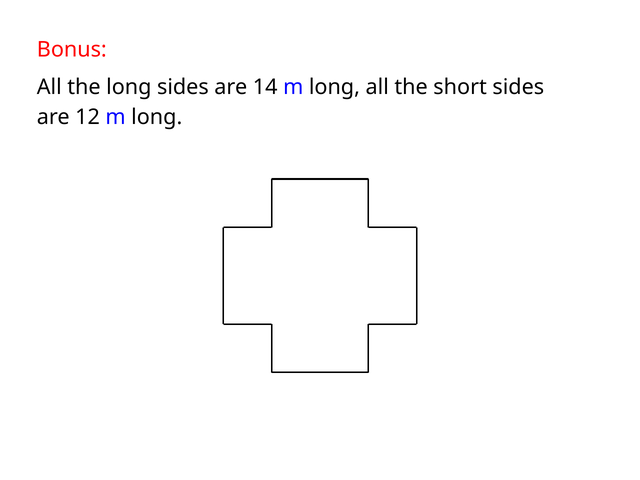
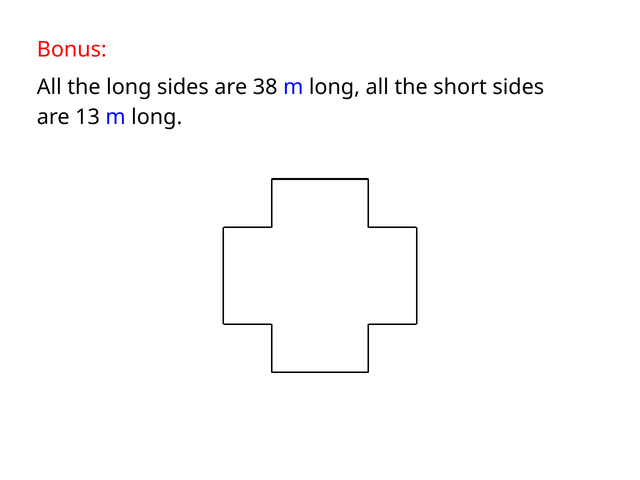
14: 14 -> 38 (265, 87)
12: 12 -> 13 (88, 117)
